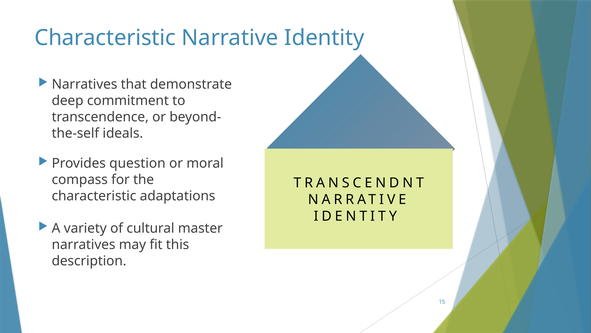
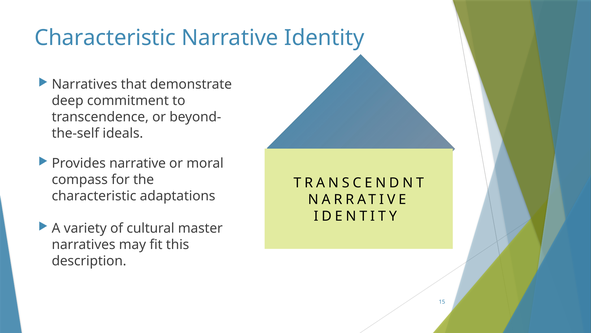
Provides question: question -> narrative (138, 163)
